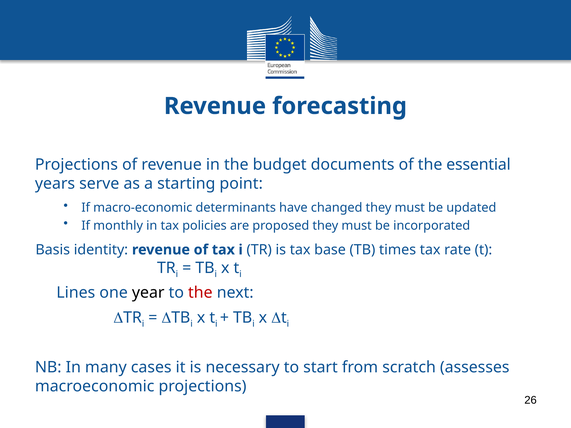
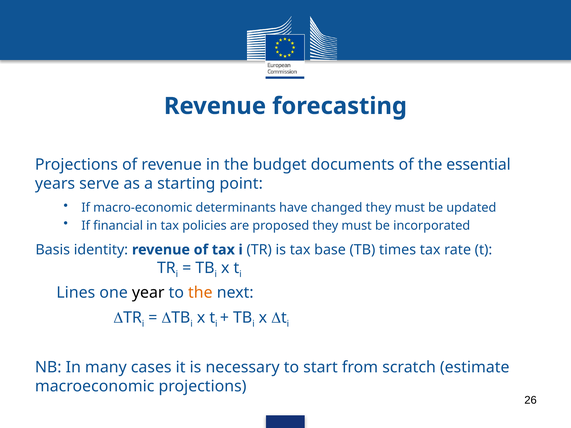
monthly: monthly -> financial (118, 226)
the colour: red -> orange (200, 293)
assesses: assesses -> estimate (475, 367)
